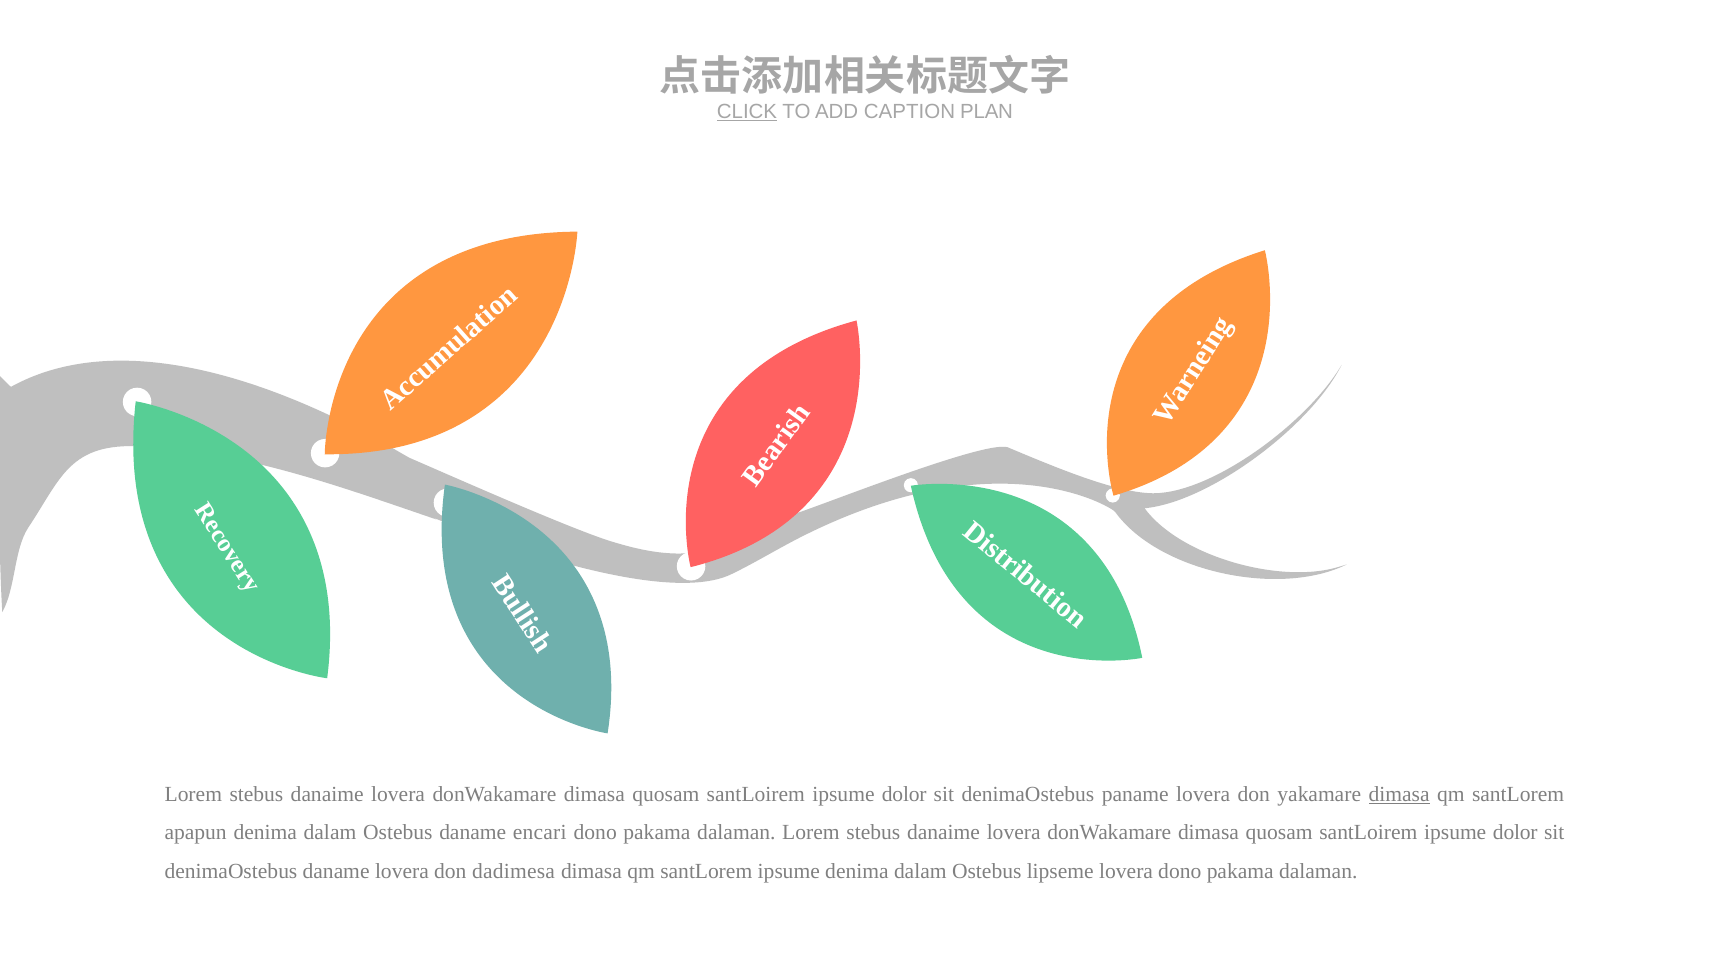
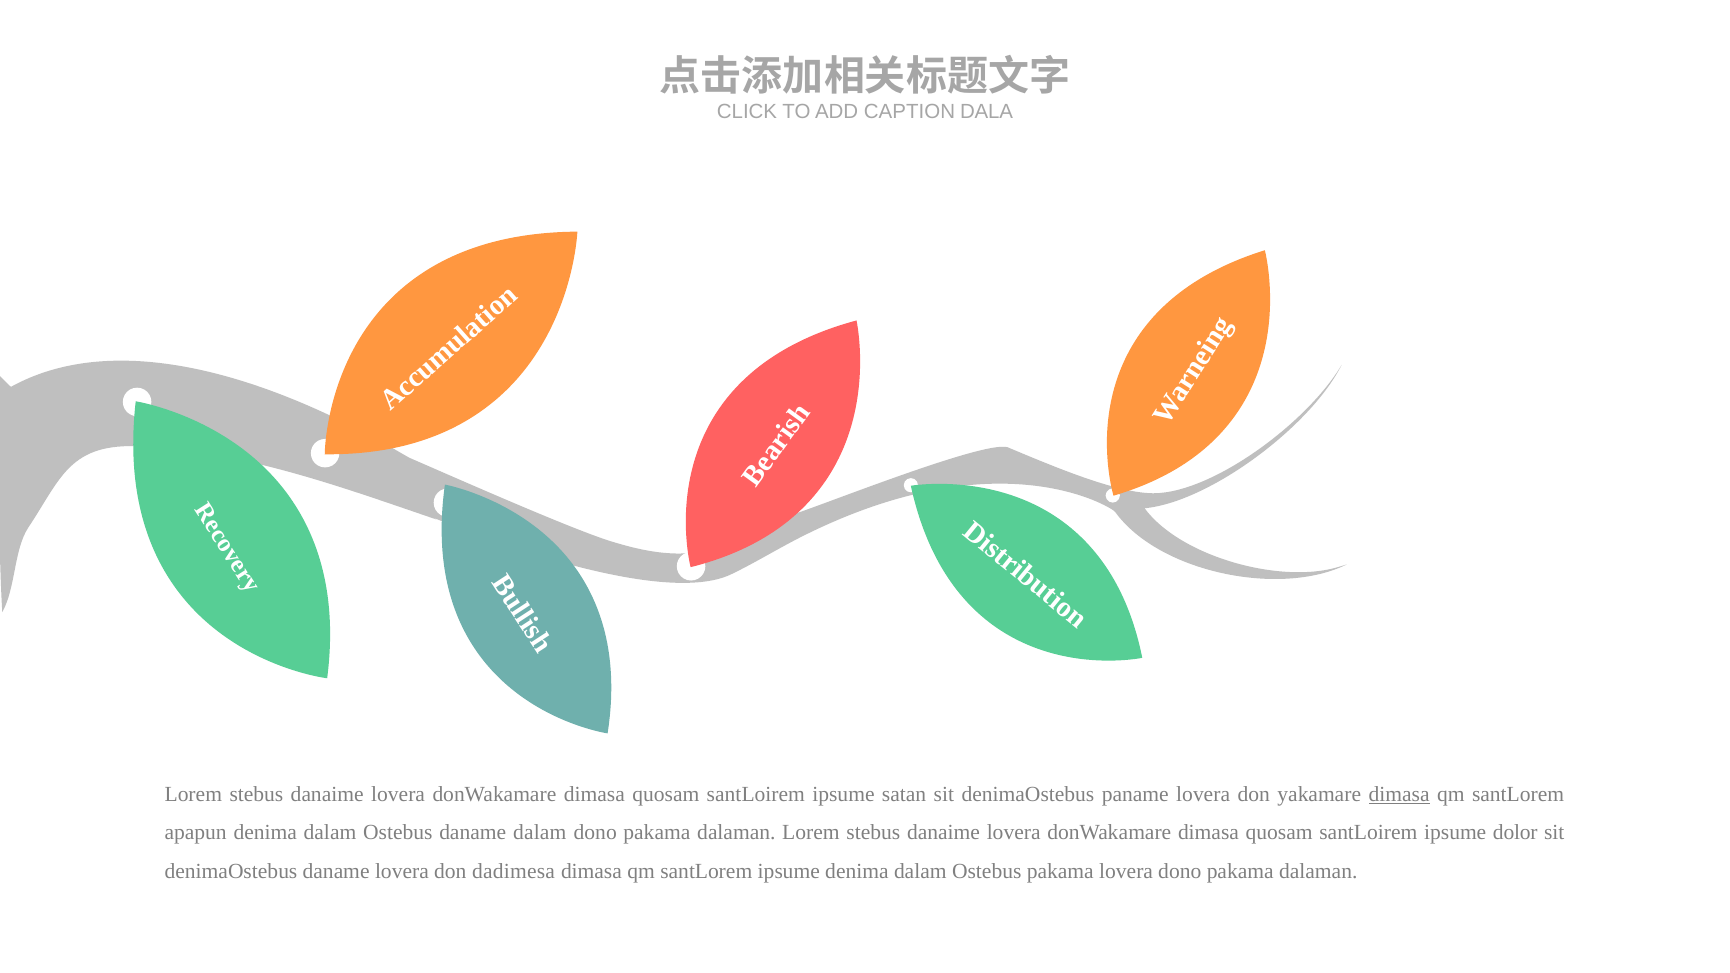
CLICK underline: present -> none (747, 112)
PLAN: PLAN -> DALA (987, 112)
dolor: dolor -> satan (904, 794)
daname encari: encari -> dalam (540, 833)
Ostebus lipseme: lipseme -> pakama (1060, 872)
